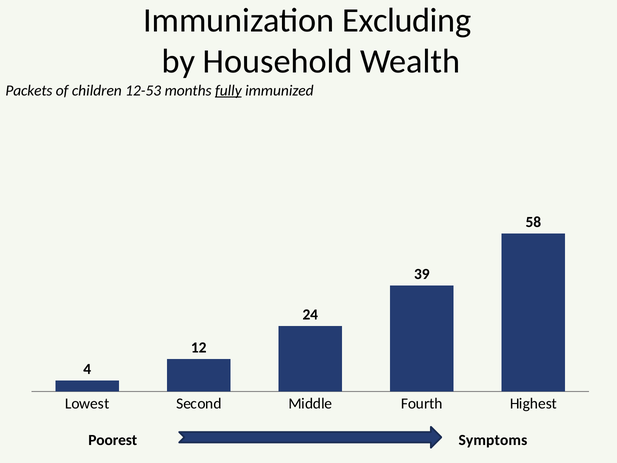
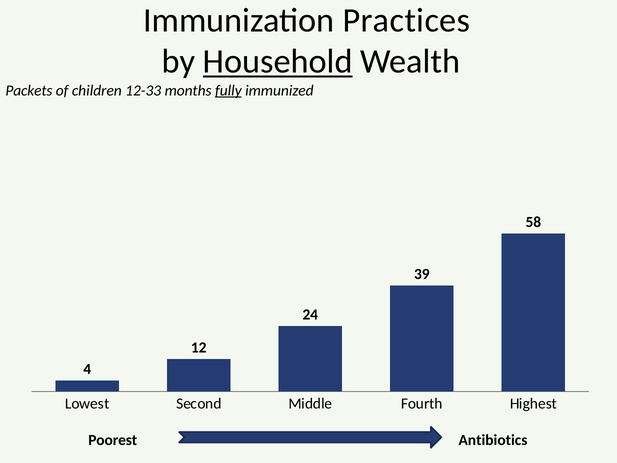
Excluding: Excluding -> Practices (406, 20)
Household underline: none -> present (278, 62)
12-53: 12-53 -> 12-33 (143, 90)
Symptoms: Symptoms -> Antibiotics (493, 440)
